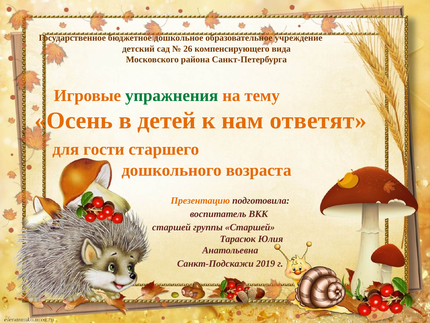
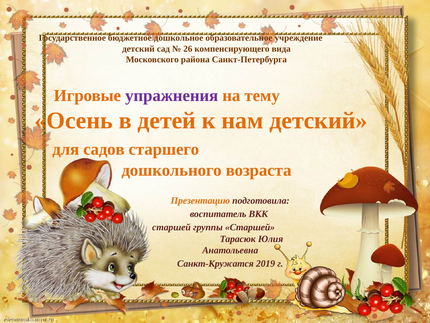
упражнения colour: green -> purple (172, 95)
нам ответят: ответят -> детский (318, 120)
гости: гости -> садов (104, 149)
Санкт-Подскажи: Санкт-Подскажи -> Санкт-Кружатся (215, 263)
